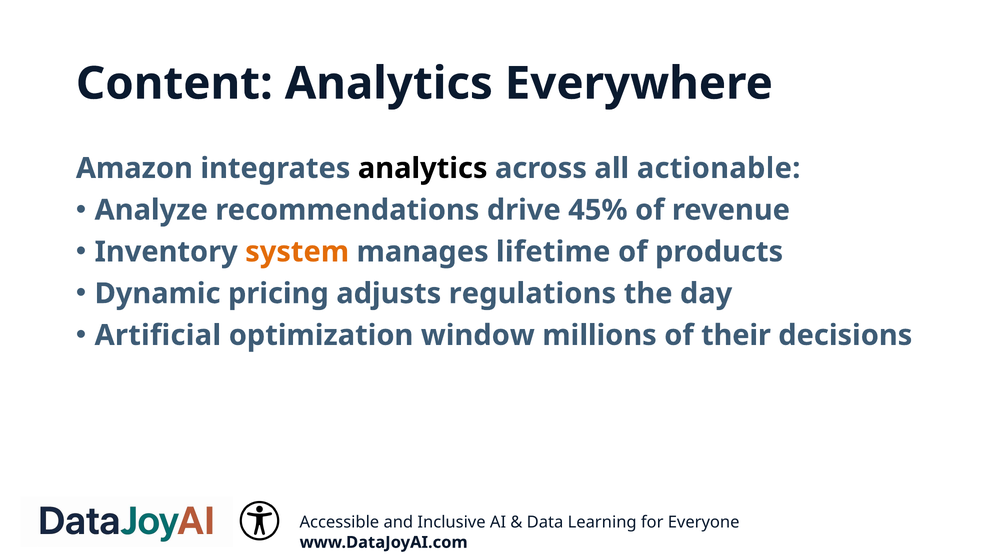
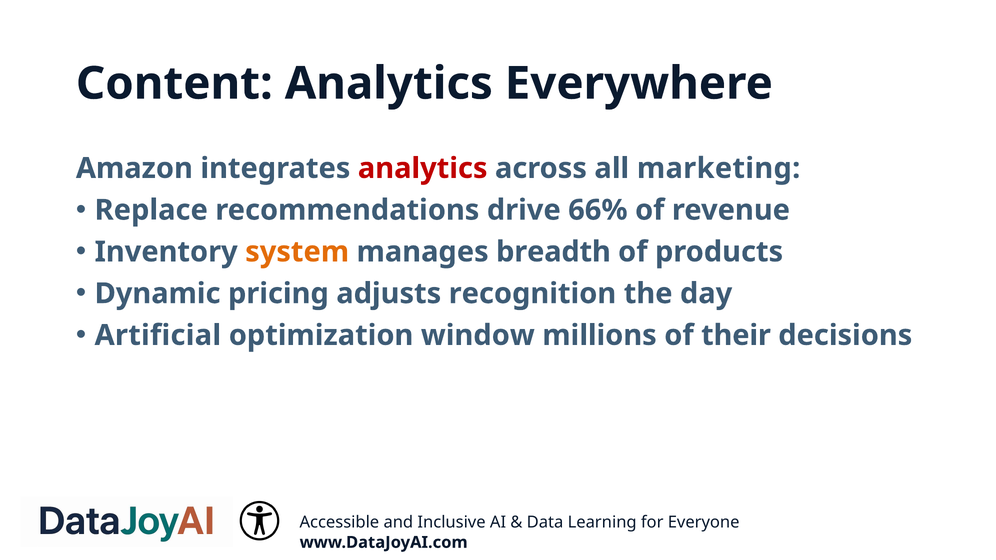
analytics colour: black -> red (423, 168)
actionable: actionable -> marketing (719, 168)
Analyze: Analyze -> Replace (151, 210)
45%: 45% -> 66% (598, 210)
lifetime: lifetime -> breadth (553, 252)
regulations: regulations -> recognition (532, 294)
